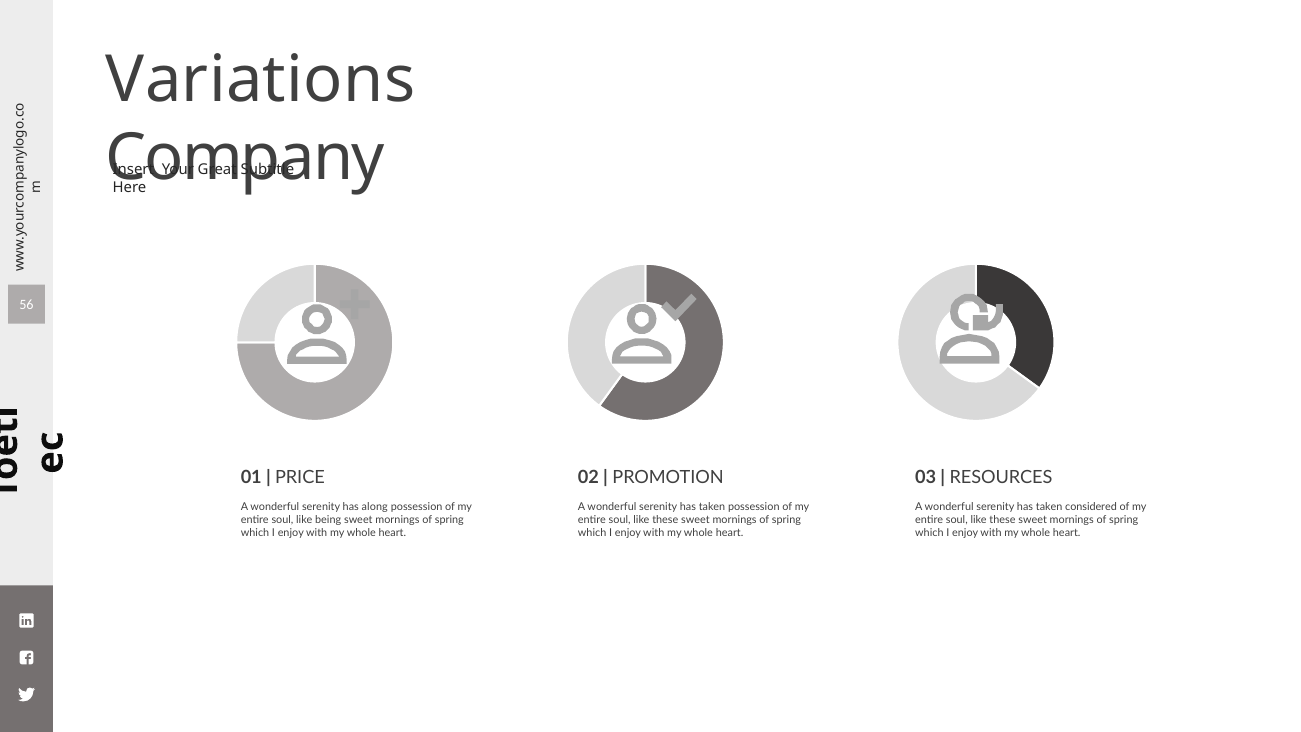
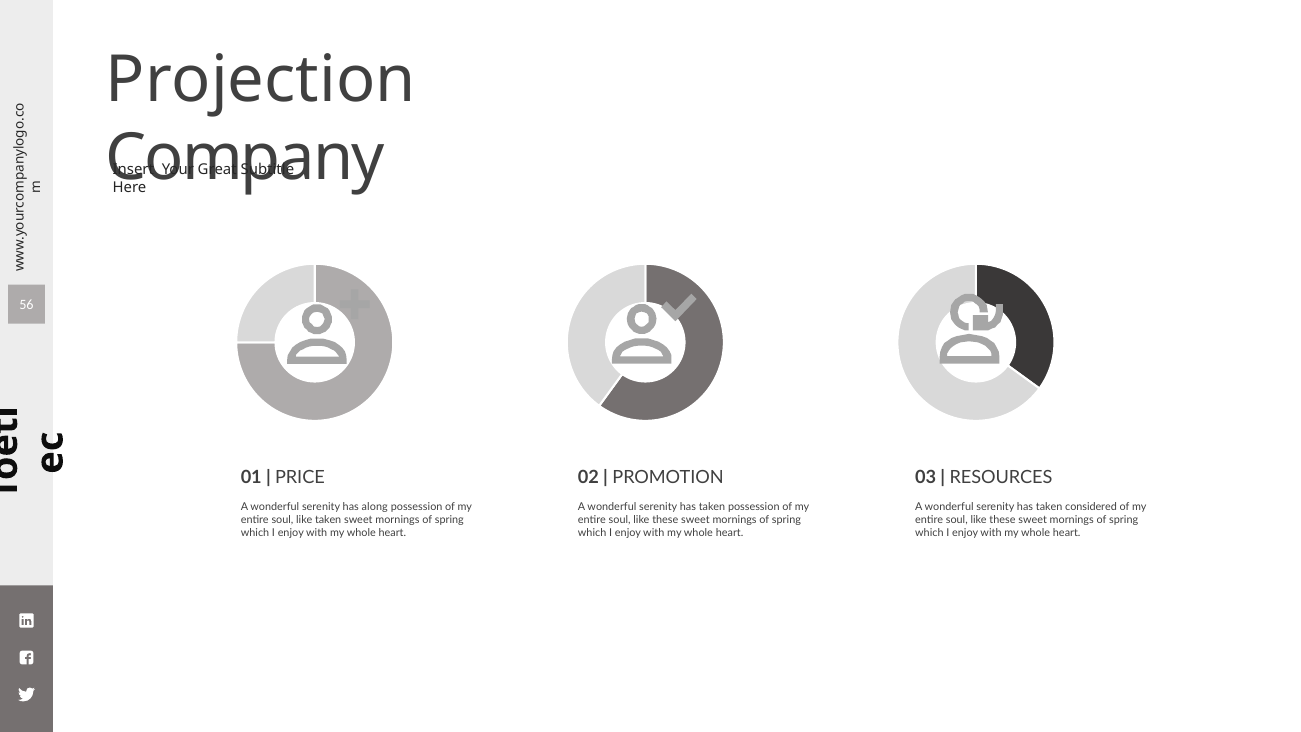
Variations: Variations -> Projection (261, 80)
like being: being -> taken (328, 520)
